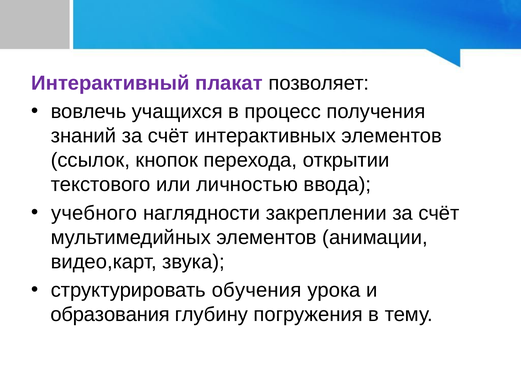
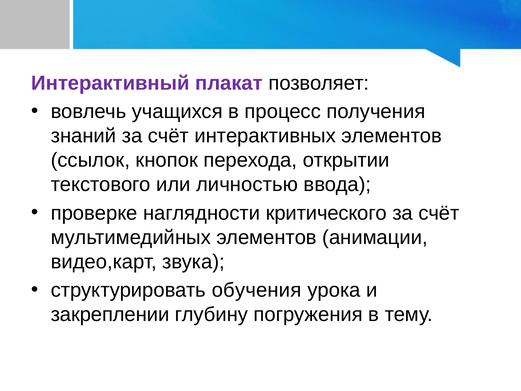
учебного: учебного -> проверке (94, 213)
закреплении: закреплении -> критического (326, 213)
образования: образования -> закреплении (110, 314)
